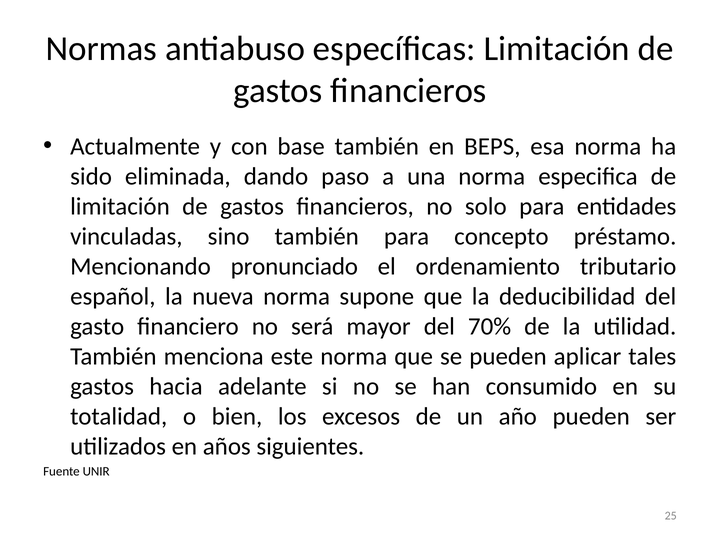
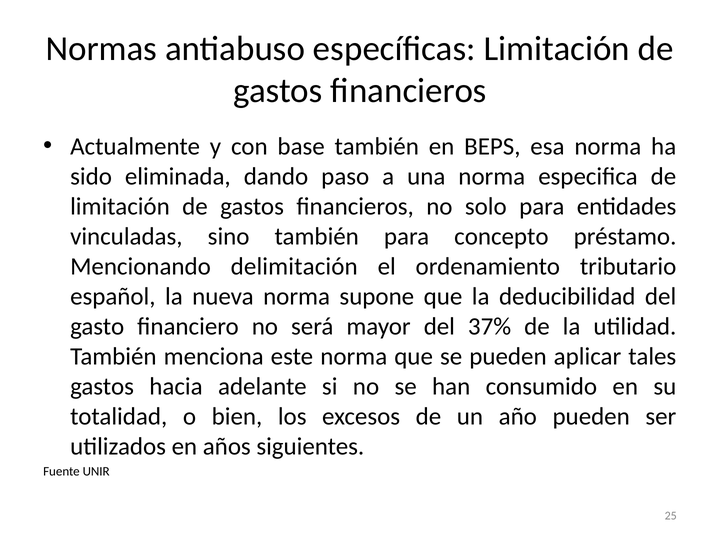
pronunciado: pronunciado -> delimitación (294, 266)
70%: 70% -> 37% (490, 326)
